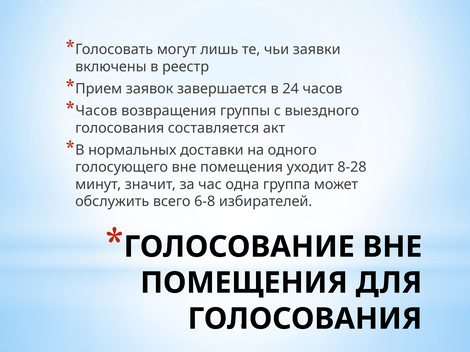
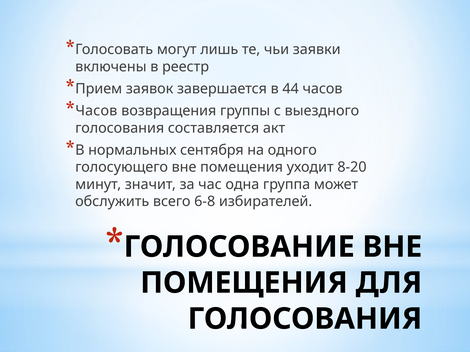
24: 24 -> 44 (291, 89)
доставки: доставки -> сентября (212, 150)
8-28: 8-28 -> 8-20 (352, 167)
